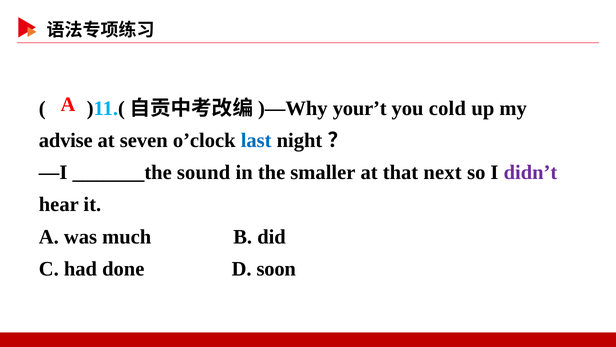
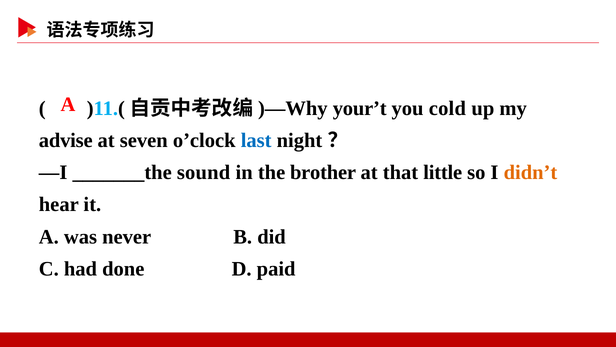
smaller: smaller -> brother (323, 172)
next: next -> little (443, 172)
didn’t colour: purple -> orange (530, 172)
much: much -> never (127, 236)
soon: soon -> paid (276, 268)
